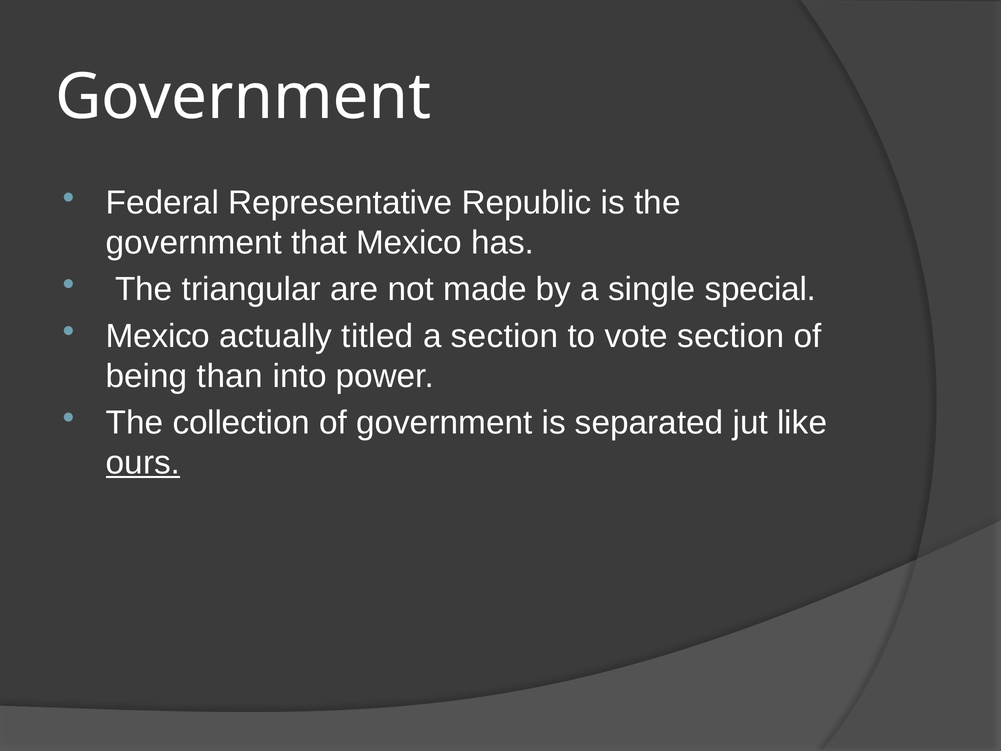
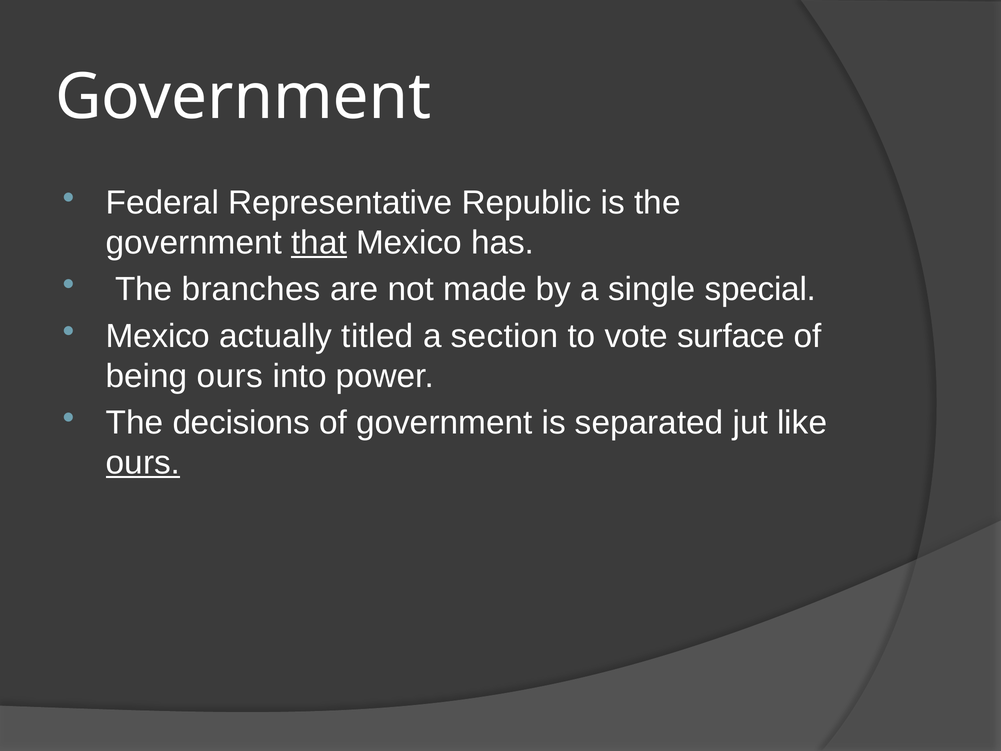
that underline: none -> present (319, 243)
triangular: triangular -> branches (251, 289)
vote section: section -> surface (731, 336)
being than: than -> ours (230, 376)
collection: collection -> decisions (241, 423)
